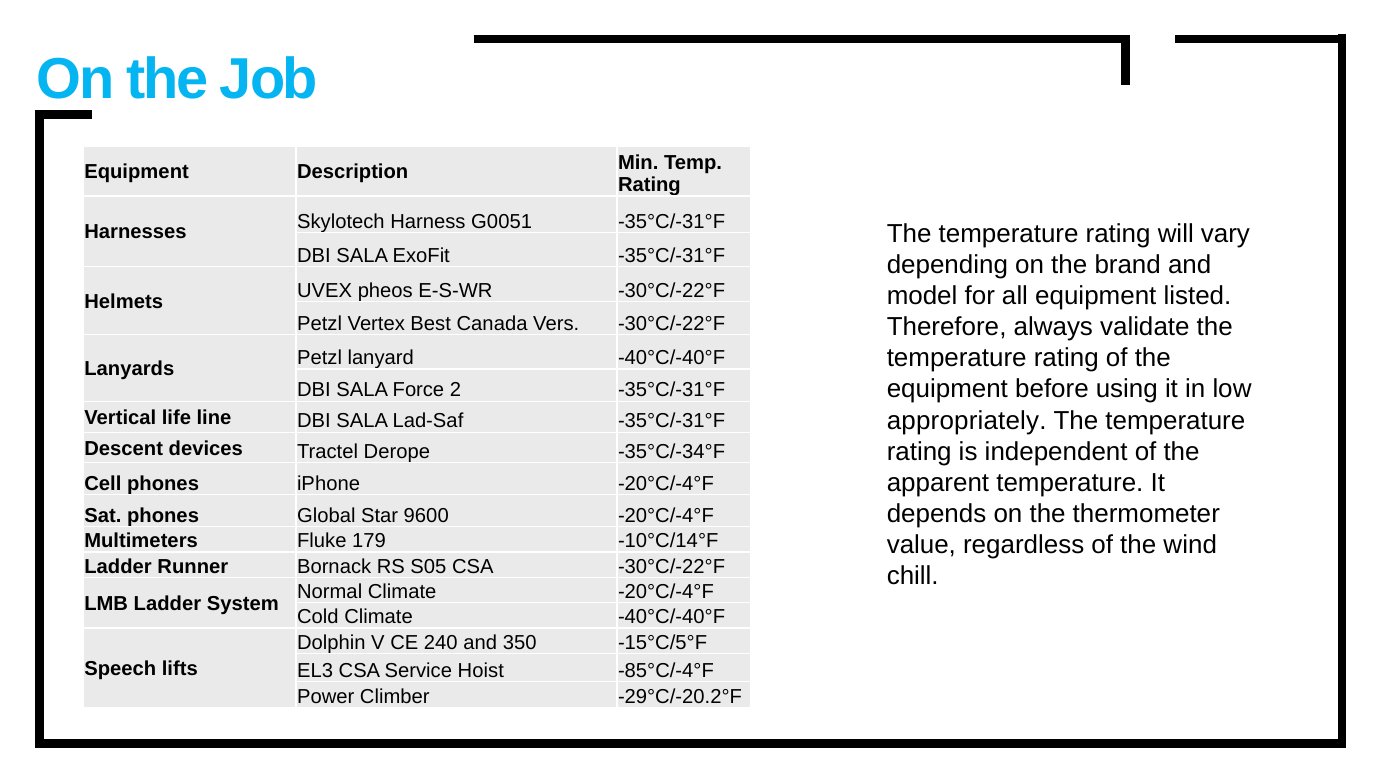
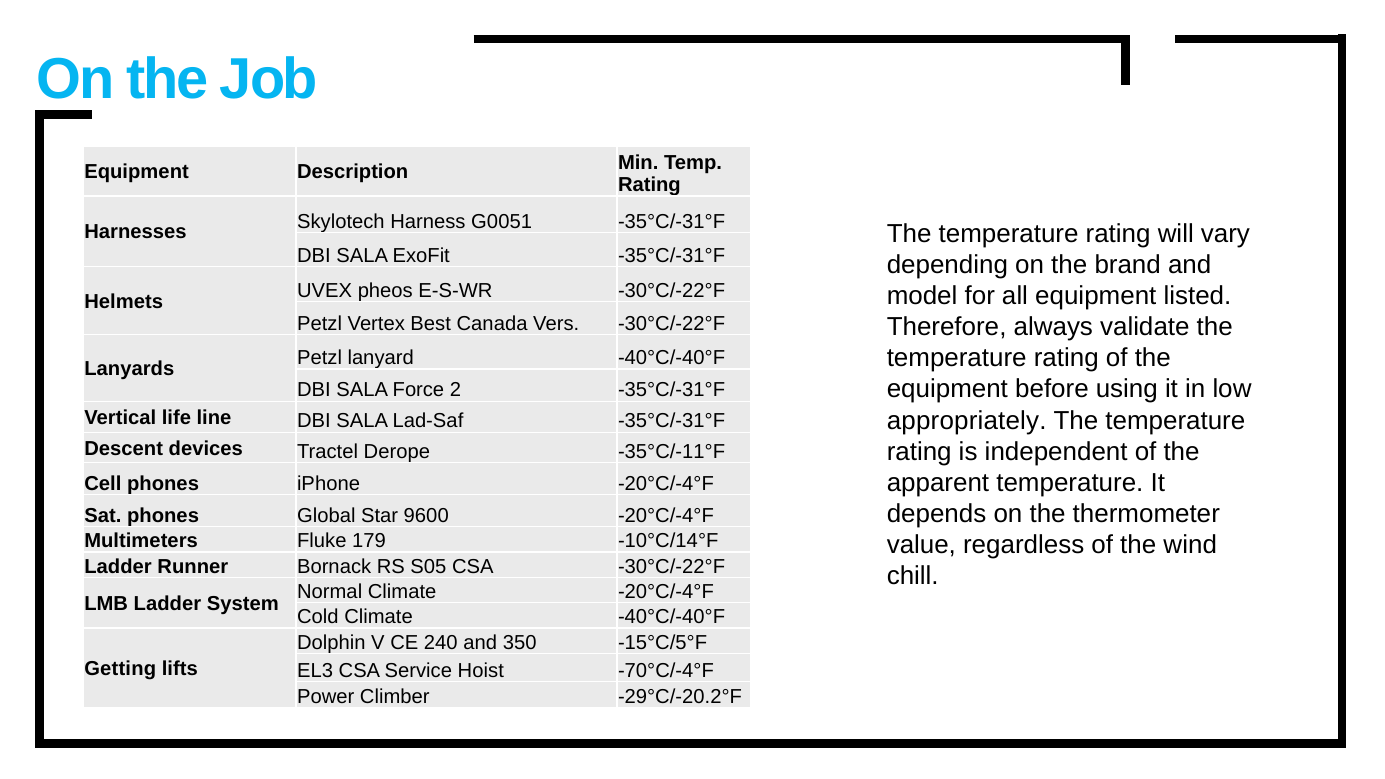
-35°C/-34°F: -35°C/-34°F -> -35°C/-11°F (672, 452)
Speech: Speech -> Getting (120, 669)
-85°C/-4°F: -85°C/-4°F -> -70°C/-4°F (666, 671)
